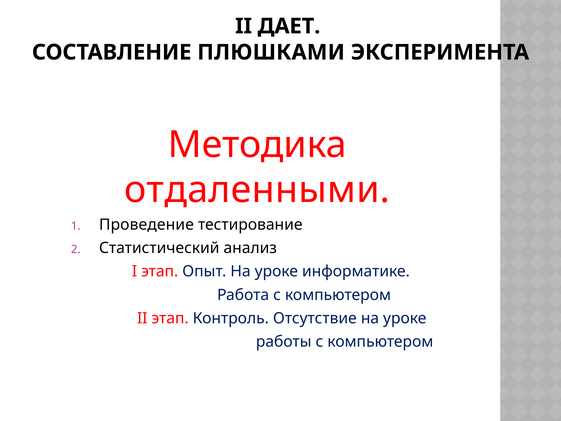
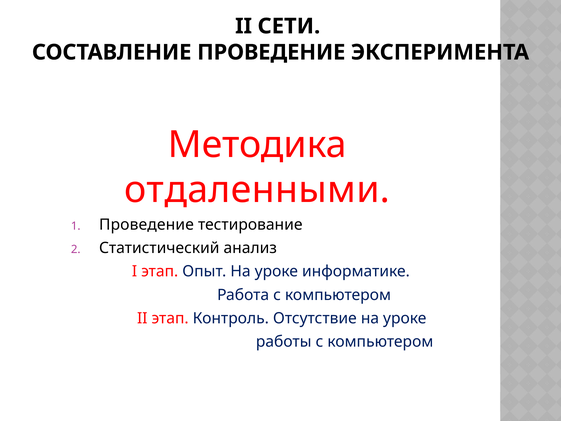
ДАЕТ: ДАЕТ -> СЕТИ (289, 26)
СОСТАВЛЕНИЕ ПЛЮШКАМИ: ПЛЮШКАМИ -> ПРОВЕДЕНИЕ (271, 52)
